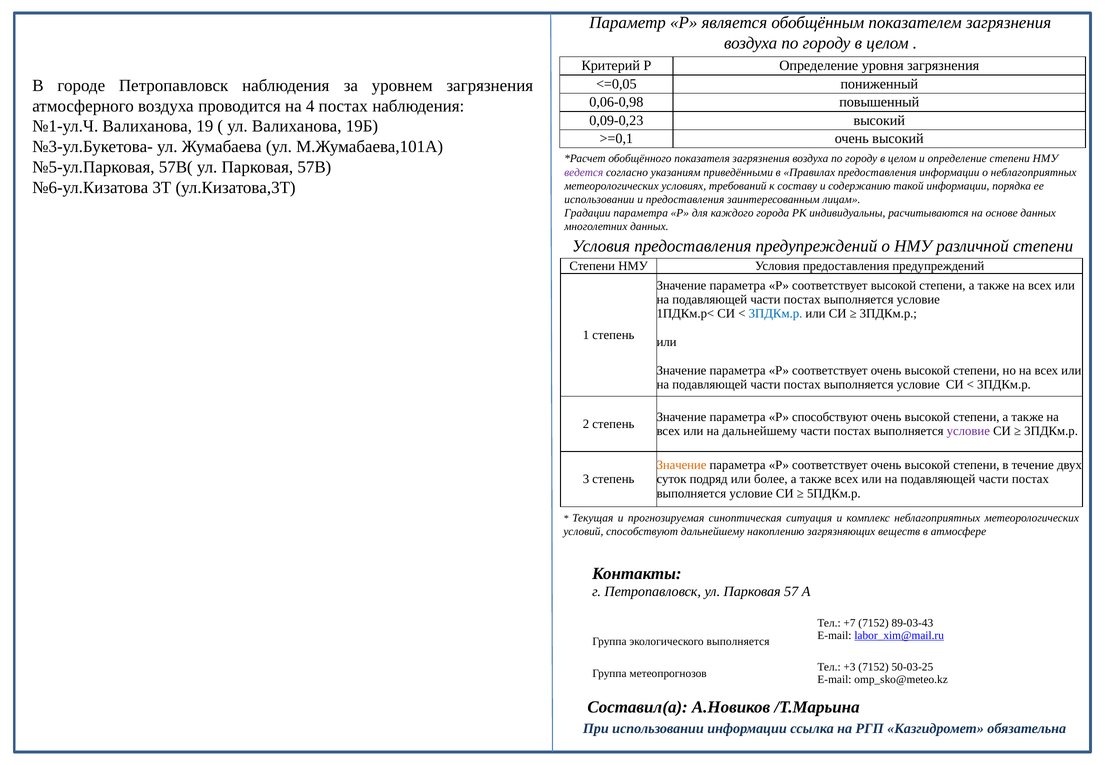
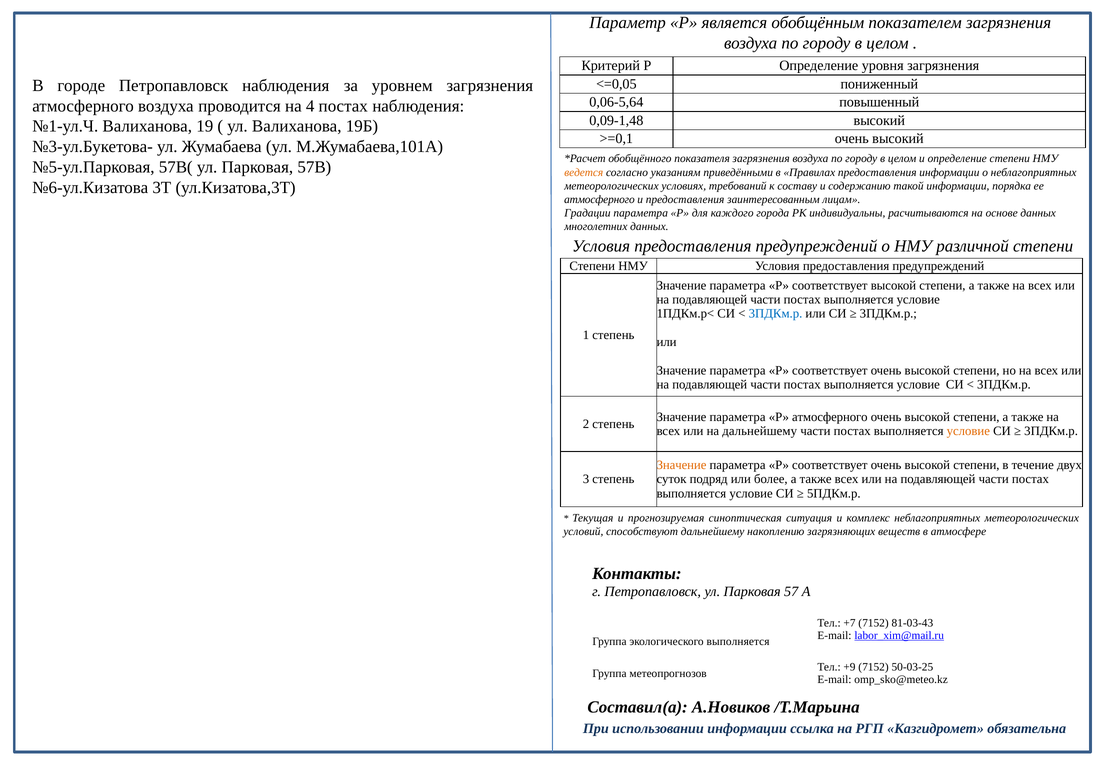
0,06-0,98: 0,06-0,98 -> 0,06-5,64 (616, 102)
0,09-0,23: 0,09-0,23 -> 0,09-1,48 (616, 120)
ведется colour: purple -> orange (584, 172)
использовании: использовании -> атмосферного (599, 199)
Р способствуют: способствуют -> атмосферного (830, 417)
условие colour: purple -> orange (968, 431)
89-03-43: 89-03-43 -> 81-03-43 (912, 623)
+3: +3 -> +9 (849, 667)
